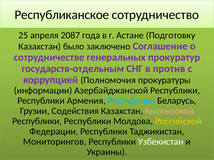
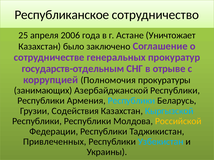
2087: 2087 -> 2006 (70, 35)
Подготовку: Подготовку -> Уничтожает (171, 35)
против: против -> отрыве (169, 69)
информации: информации -> занимающих (43, 91)
Кыргызской colour: pink -> light blue (169, 111)
Мониторингов: Мониторингов -> Привлеченных (55, 142)
Узбекистан colour: white -> light blue (161, 142)
